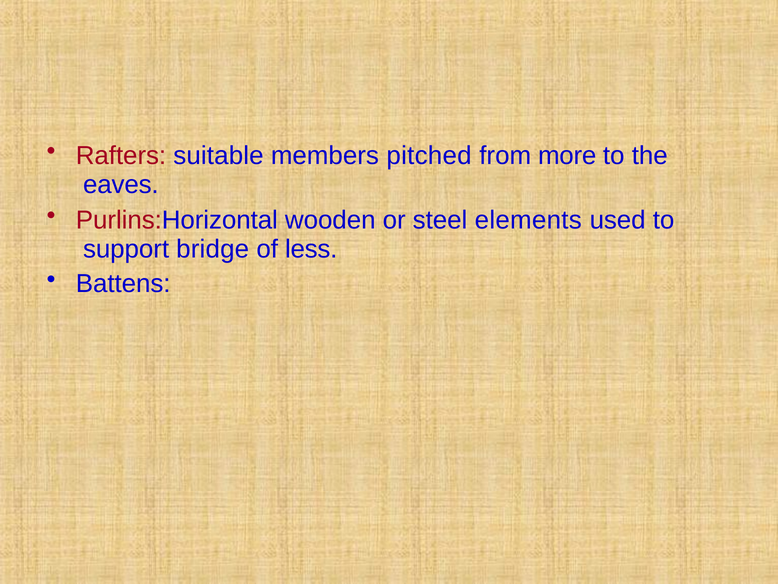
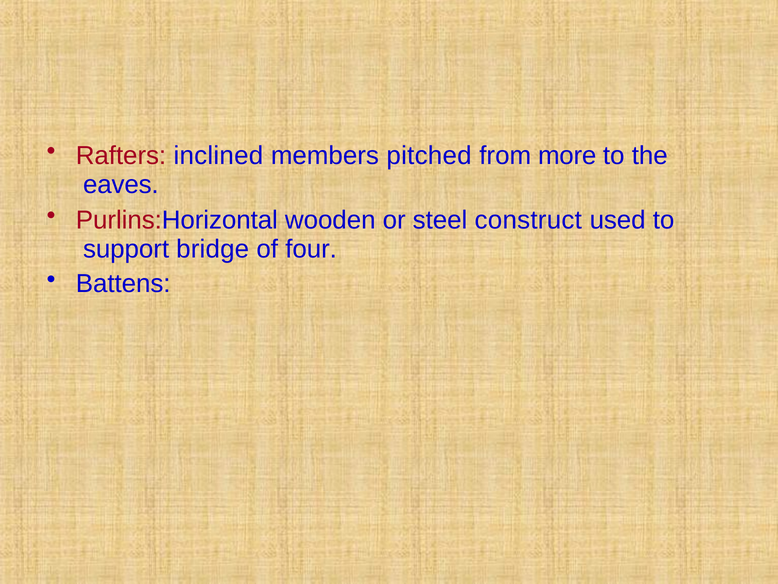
suitable: suitable -> inclined (218, 156)
elements: elements -> construct (528, 220)
less: less -> four (311, 249)
